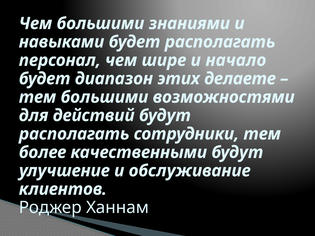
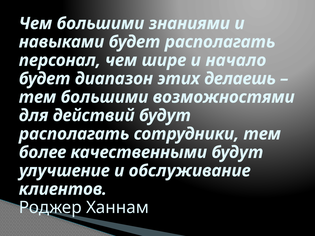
делаете: делаете -> делаешь (240, 79)
